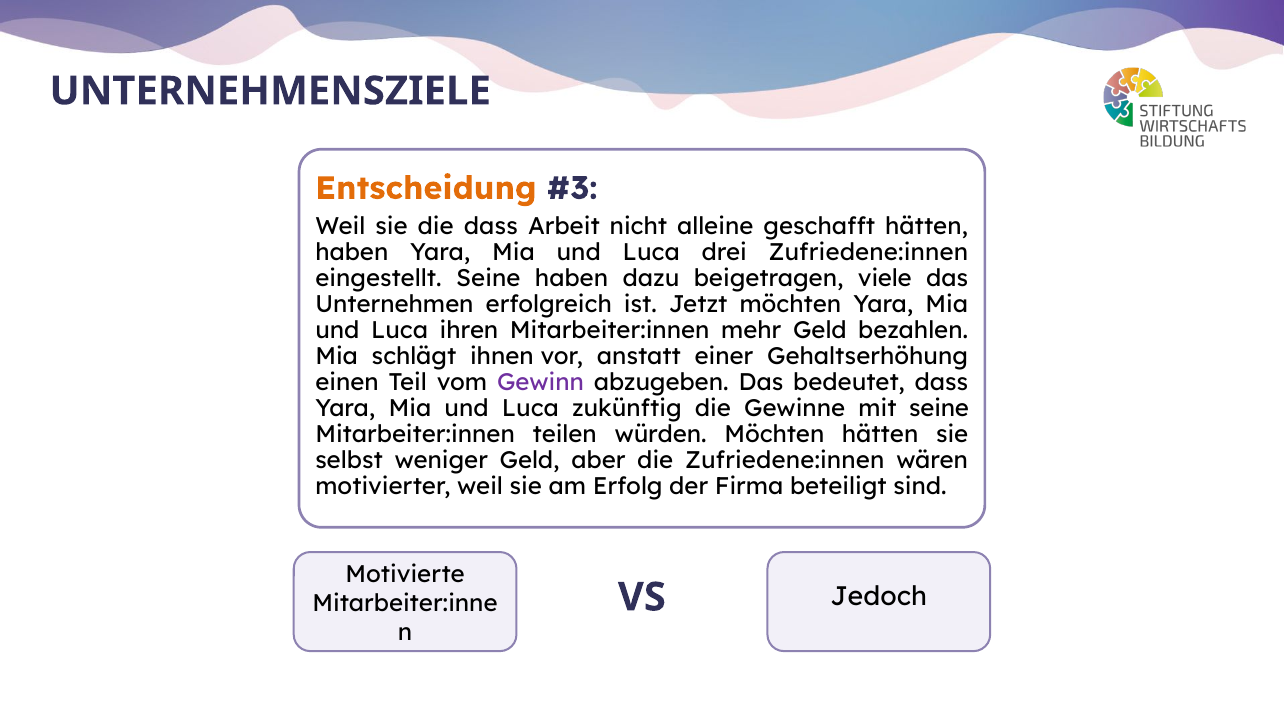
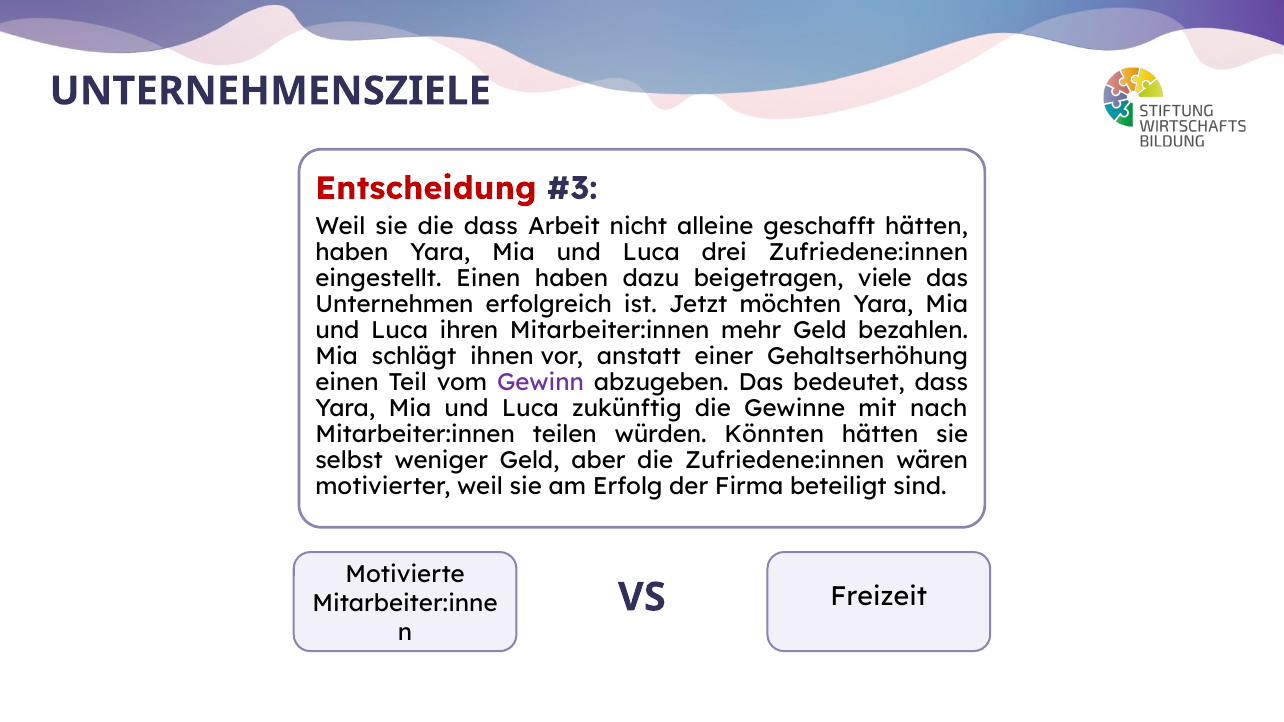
Entscheidung colour: orange -> red (426, 188)
eingestellt Seine: Seine -> Einen (488, 278)
mit seine: seine -> nach (939, 408)
würden Möchten: Möchten -> Könnten (774, 434)
Jedoch: Jedoch -> Freizeit (879, 597)
